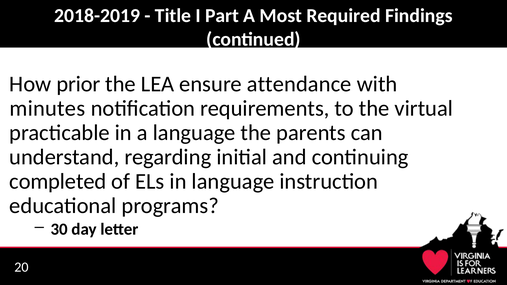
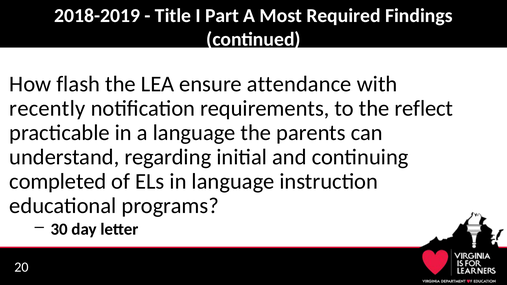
prior: prior -> flash (78, 84)
minutes: minutes -> recently (47, 109)
virtual: virtual -> reflect (424, 109)
